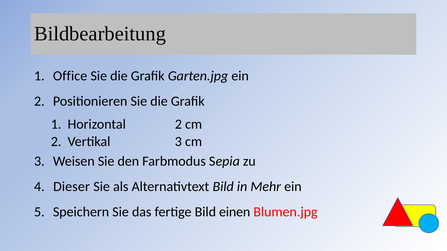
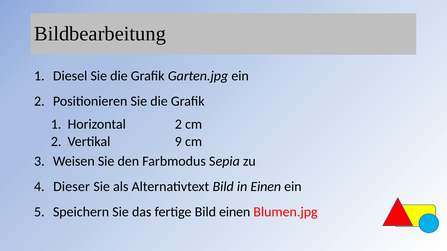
Office: Office -> Diesel (70, 76)
Vertikal 3: 3 -> 9 (178, 142)
in Mehr: Mehr -> Einen (266, 187)
